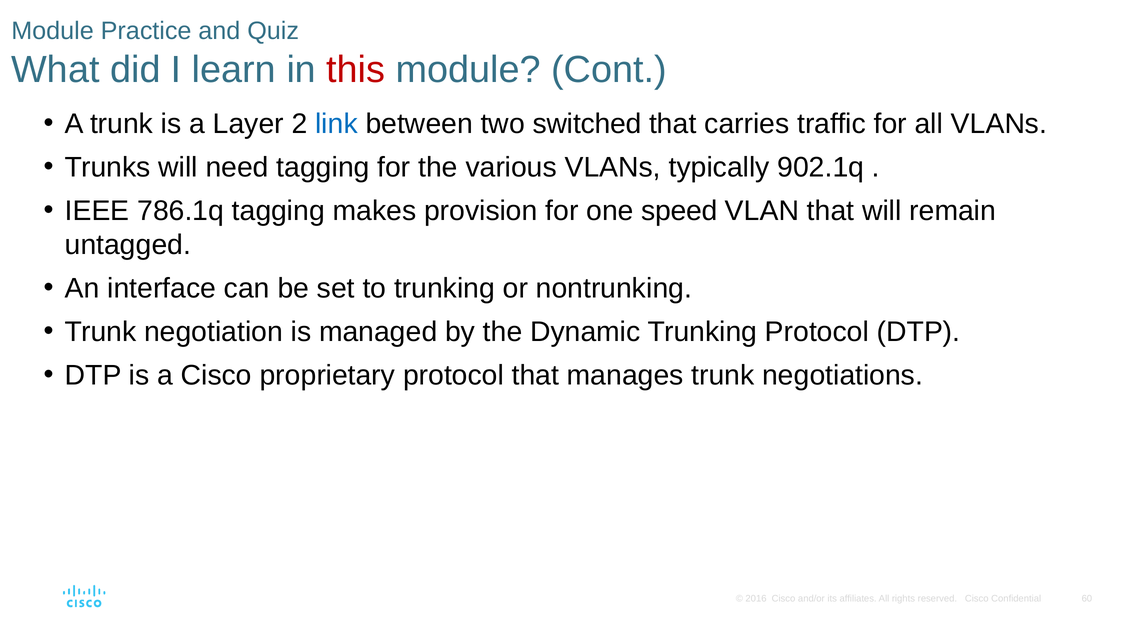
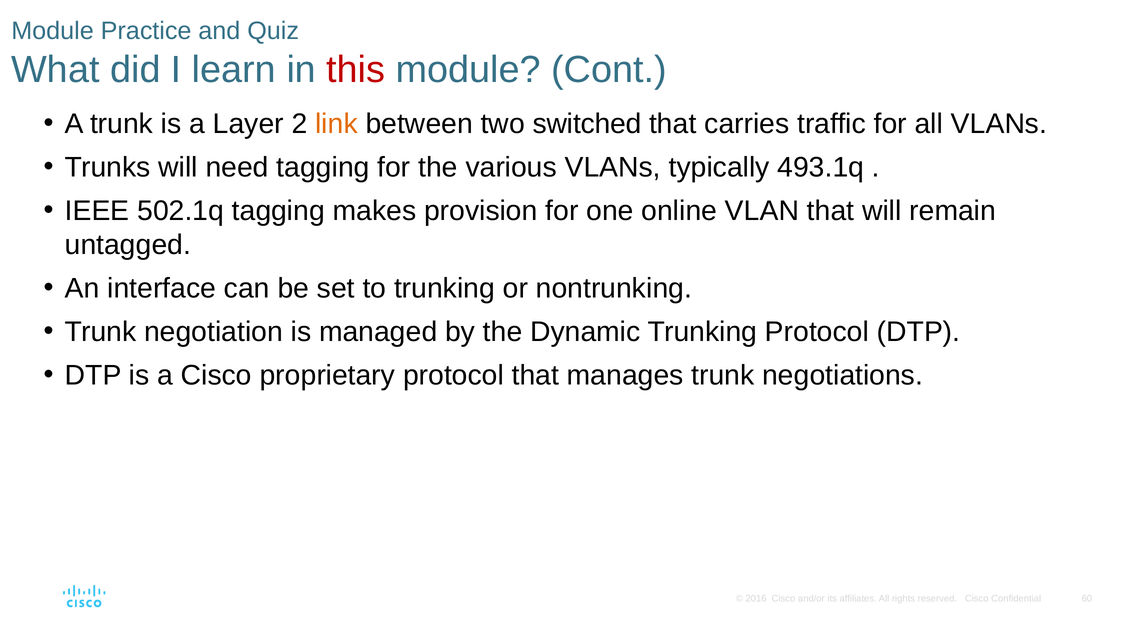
link colour: blue -> orange (336, 124)
902.1q: 902.1q -> 493.1q (821, 168)
786.1q: 786.1q -> 502.1q (181, 211)
speed: speed -> online (679, 211)
